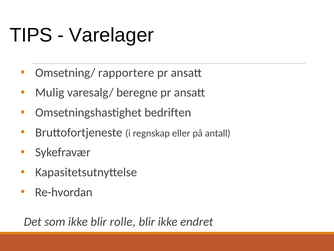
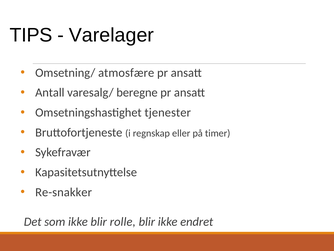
rapportere: rapportere -> atmosfære (126, 73)
Mulig: Mulig -> Antall (50, 92)
bedriften: bedriften -> tjenester (168, 112)
antall: antall -> timer (218, 133)
Re-hvordan: Re-hvordan -> Re-snakker (64, 192)
